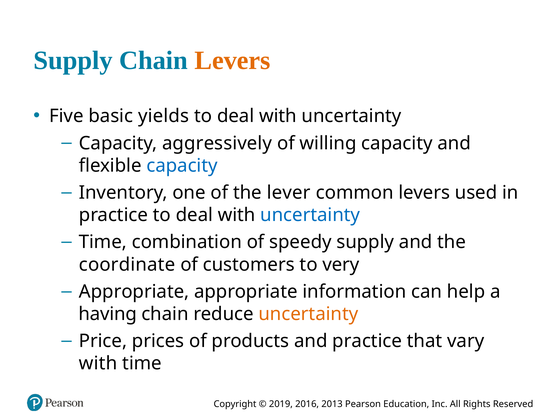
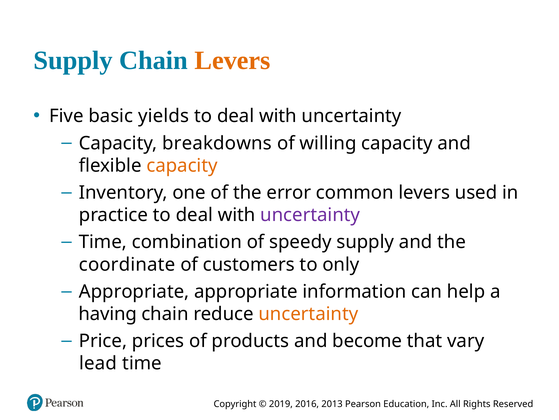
aggressively: aggressively -> breakdowns (217, 143)
capacity colour: blue -> orange (182, 165)
lever: lever -> error (289, 192)
uncertainty colour: blue -> purple (310, 215)
very: very -> only (341, 264)
and practice: practice -> become (367, 340)
with: with -> lead (98, 363)
